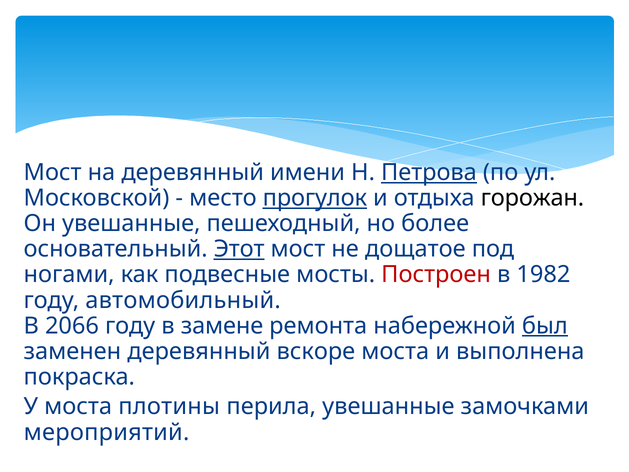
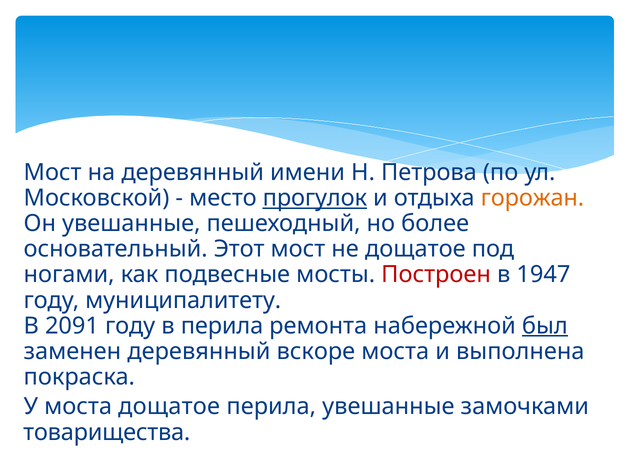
Петрова underline: present -> none (429, 173)
горожан colour: black -> orange (532, 198)
Этот underline: present -> none (239, 249)
1982: 1982 -> 1947 (543, 275)
автомобильный: автомобильный -> муниципалитету (183, 300)
2066: 2066 -> 2091 (72, 326)
в замене: замене -> перила (222, 326)
моста плотины: плотины -> дощатое (169, 406)
мероприятий: мероприятий -> товарищества (107, 432)
